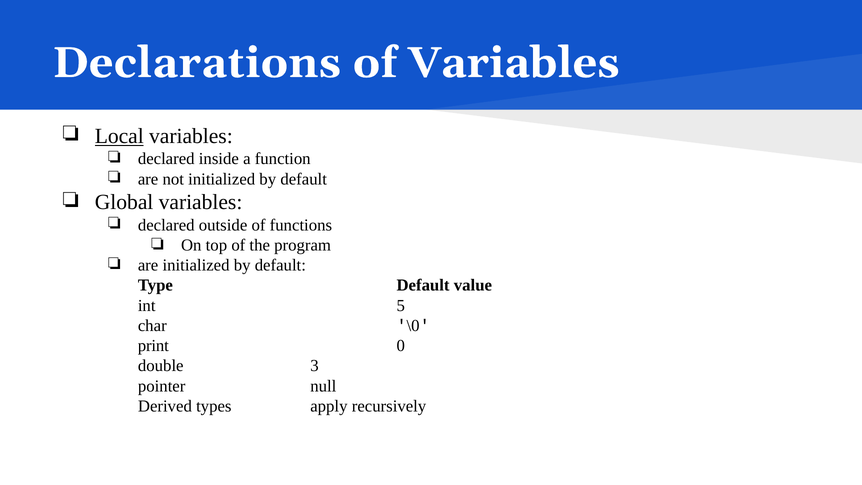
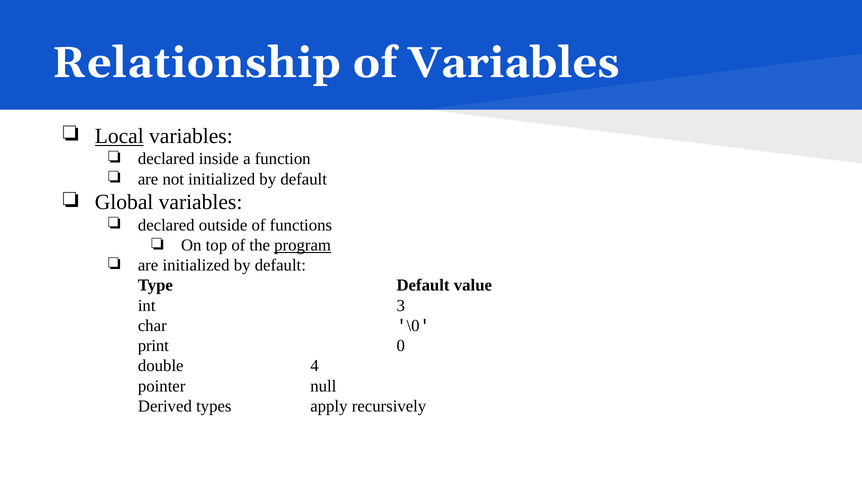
Declarations: Declarations -> Relationship (197, 63)
program underline: none -> present (303, 245)
5: 5 -> 3 (401, 305)
3: 3 -> 4 (315, 366)
